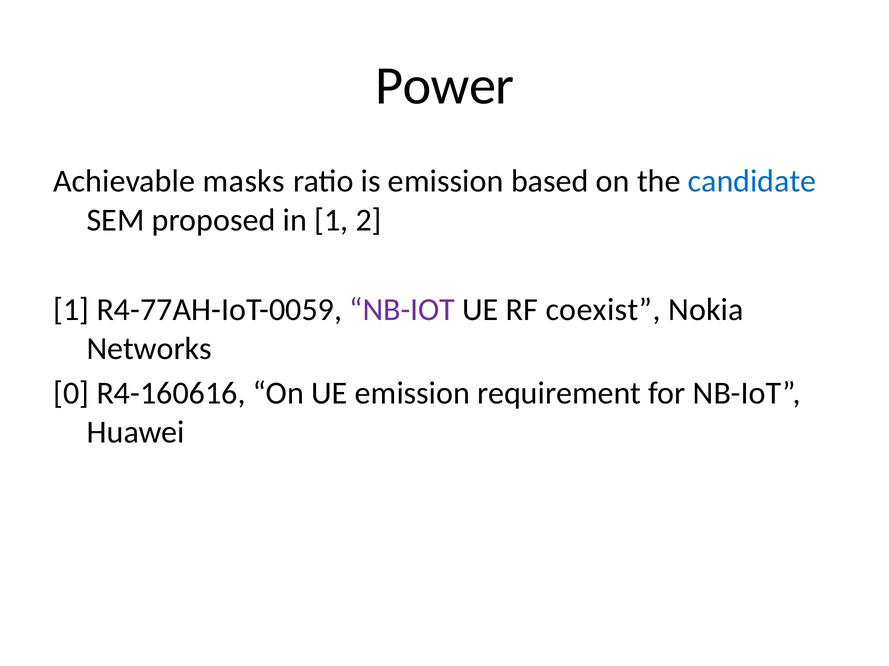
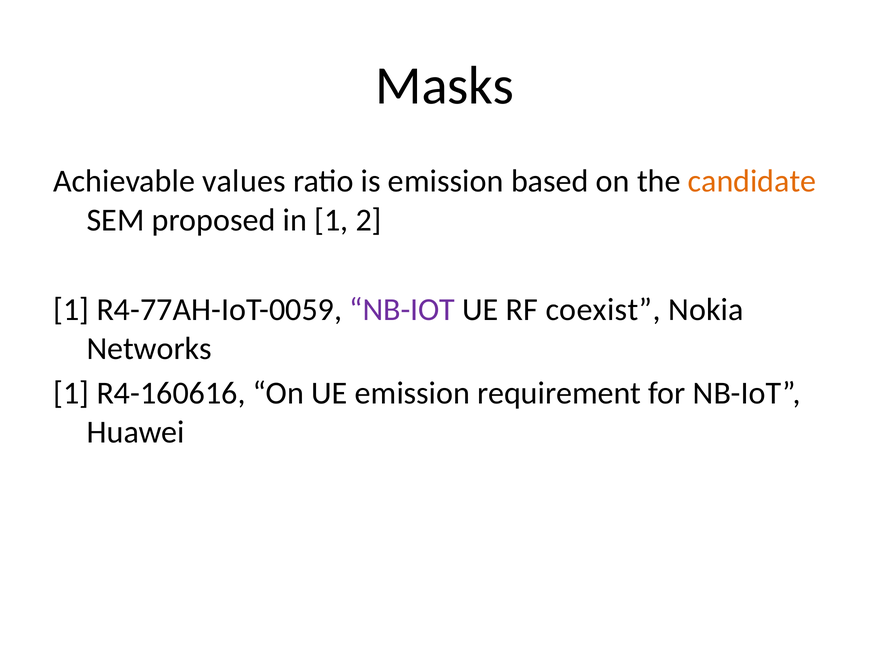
Power: Power -> Masks (445, 86)
masks: masks -> values (244, 182)
candidate colour: blue -> orange (752, 182)
0: 0 -> 1 (71, 394)
